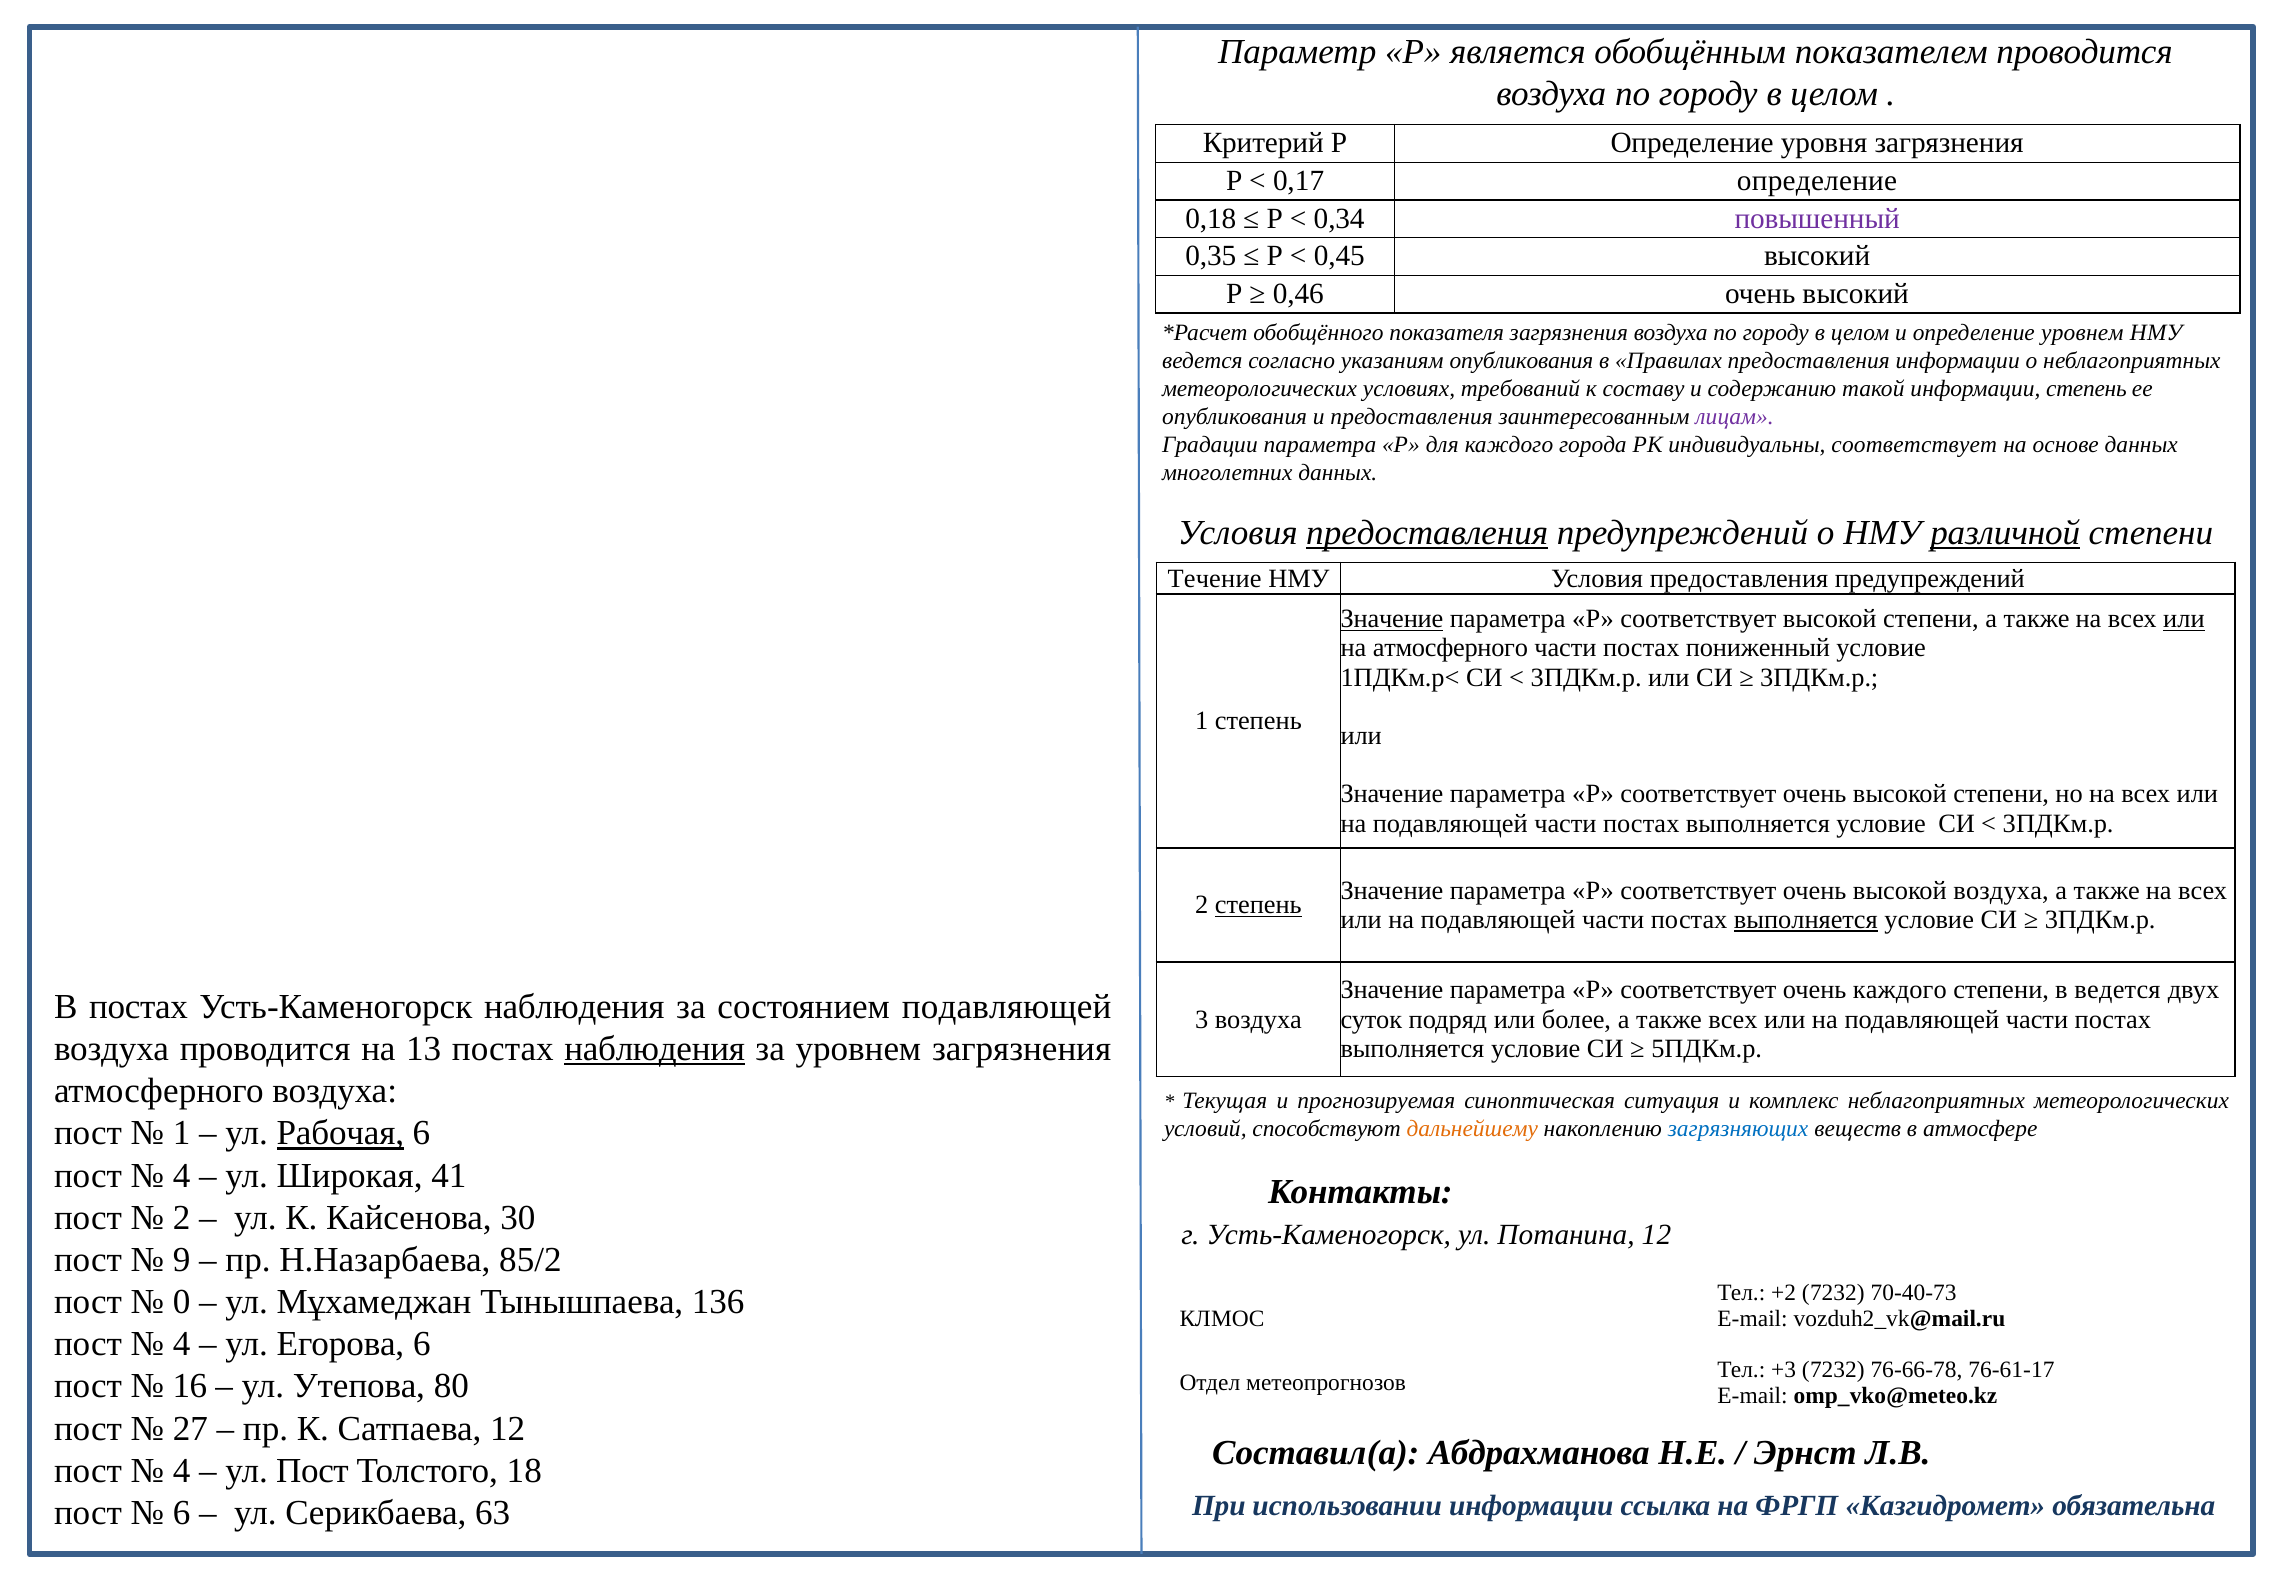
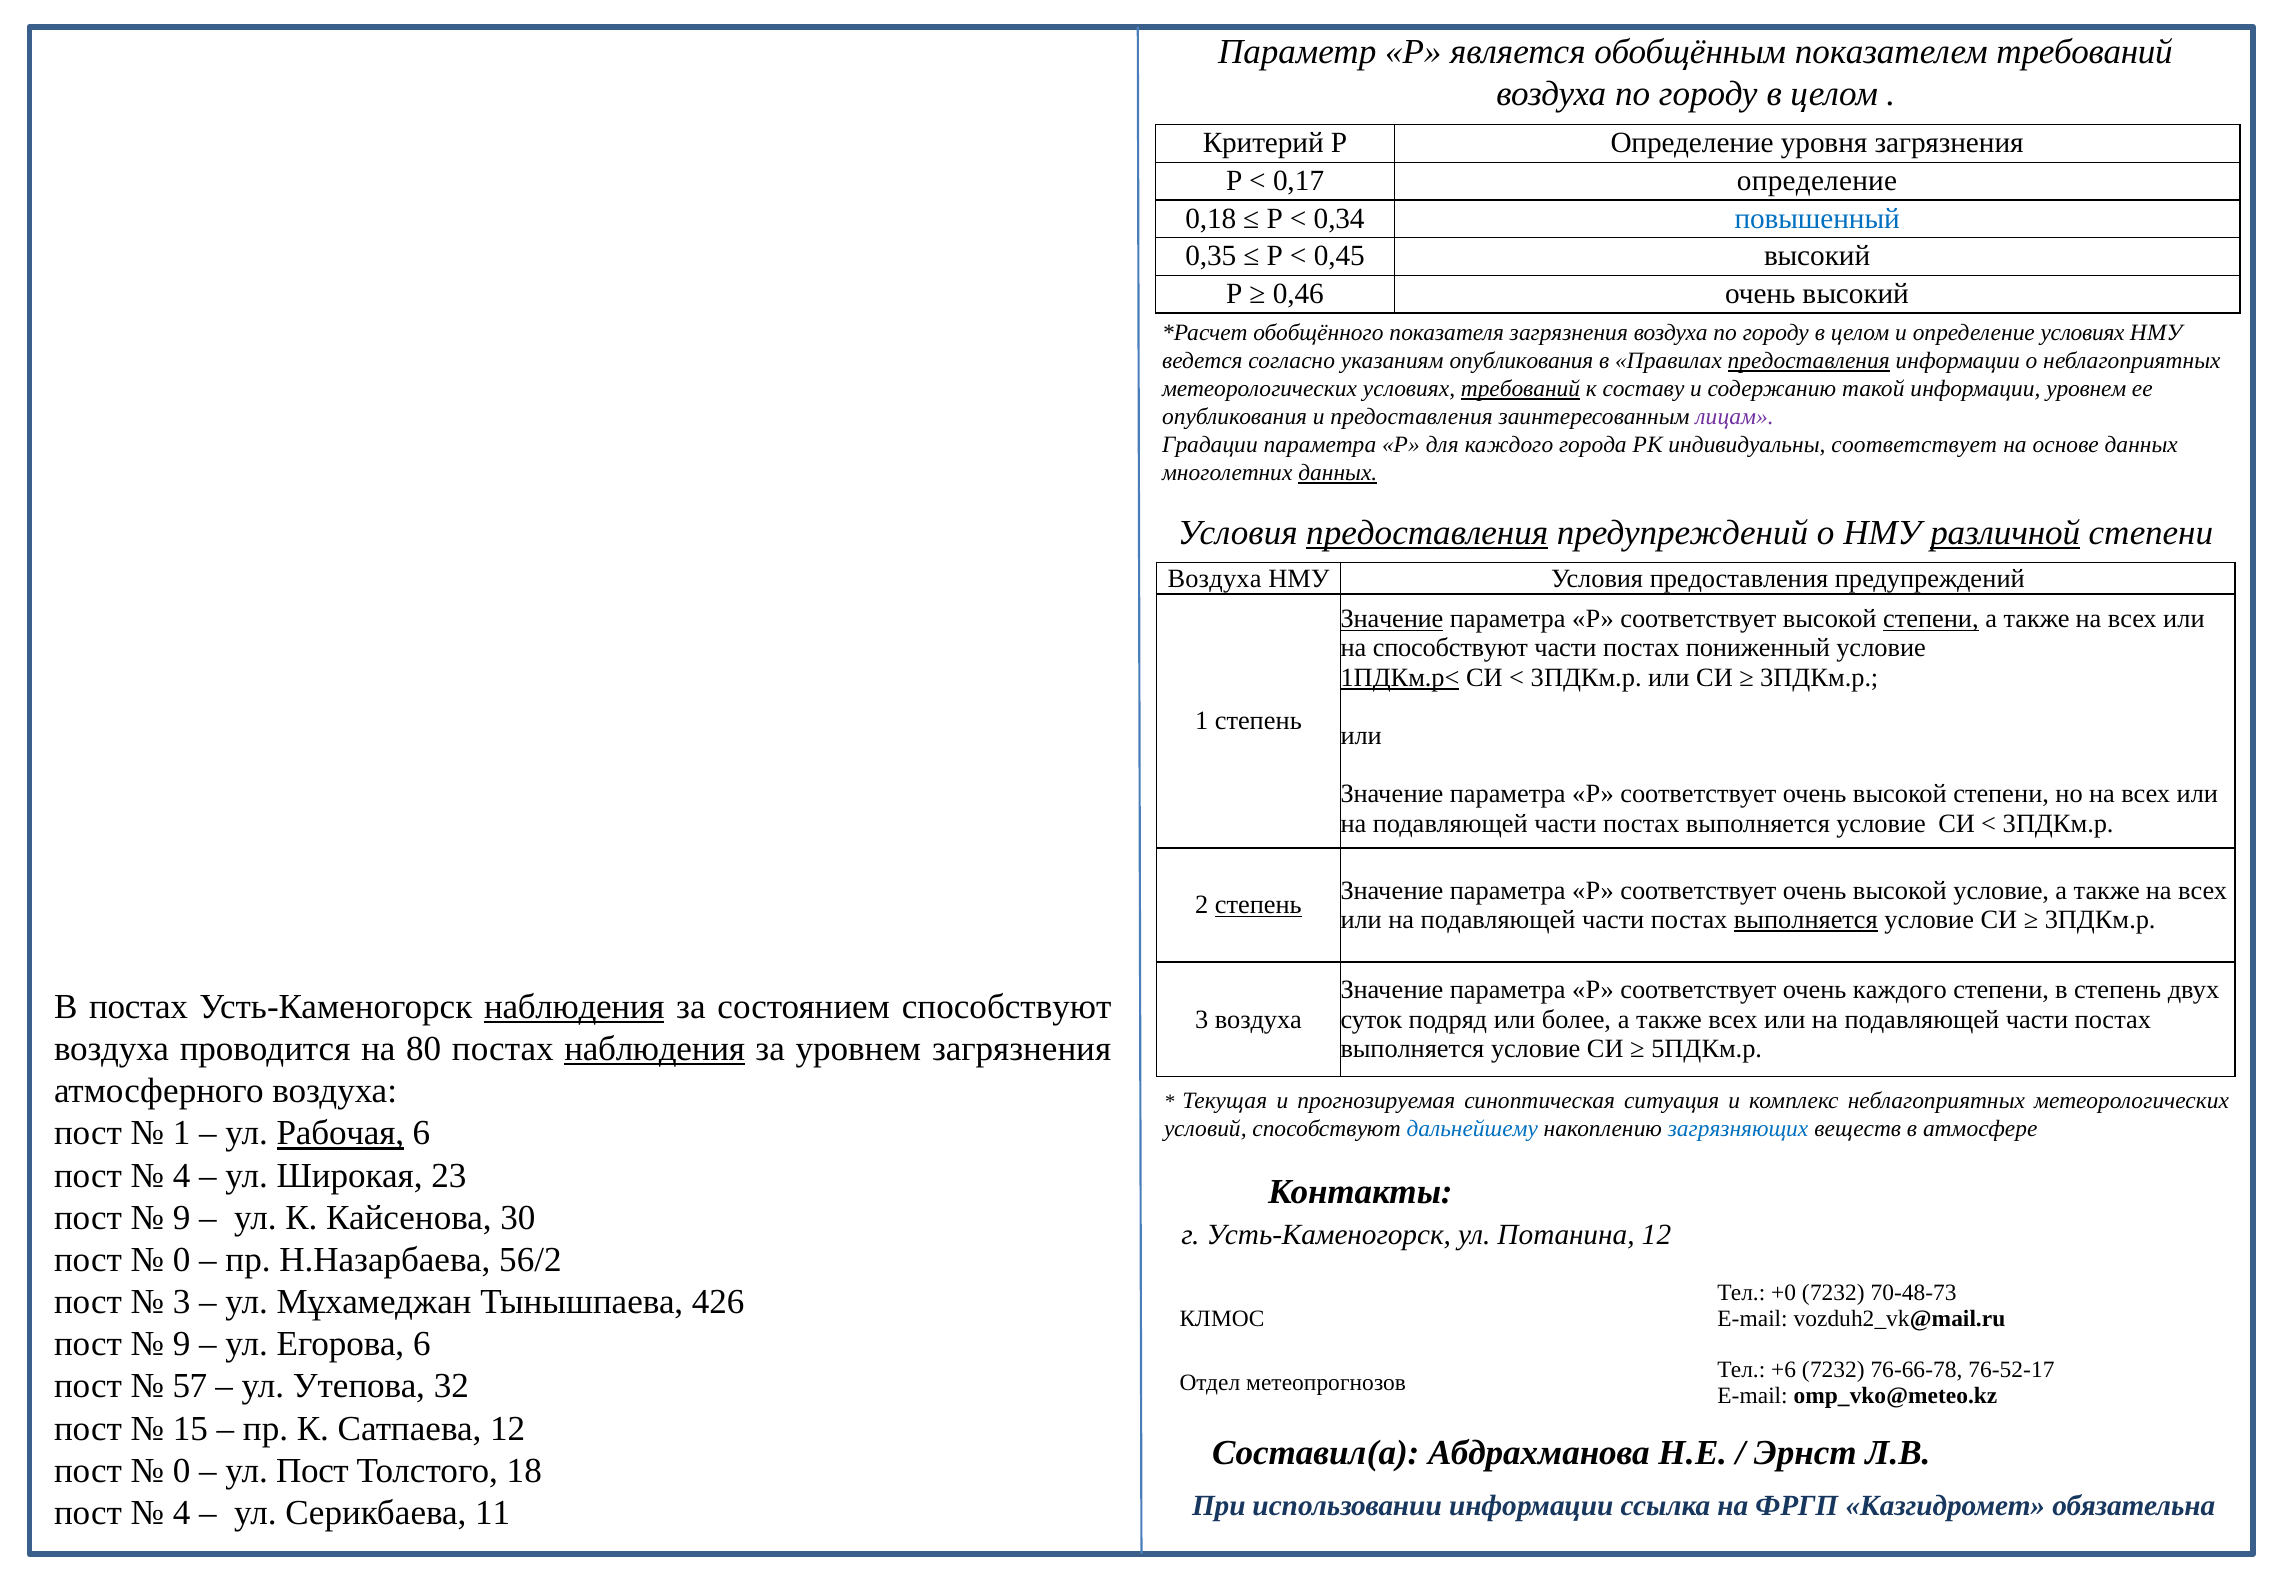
показателем проводится: проводится -> требований (2085, 52)
повышенный colour: purple -> blue (1817, 218)
определение уровнем: уровнем -> условиях (2083, 333)
предоставления underline: none -> present (1809, 361)
требований underline: none -> present (1520, 389)
информации степень: степень -> уровнем (2086, 389)
данных underline: none -> present (1338, 473)
Течение: Течение -> Воздуха (1215, 578)
степени underline: none -> present (1931, 619)
или underline: present -> none (2184, 619)
на атмосферного: атмосферного -> способствуют (1450, 648)
1ПДКм.р< underline: none -> present (1400, 677)
высокой воздуха: воздуха -> условие (2001, 890)
в ведется: ведется -> степень (2118, 990)
наблюдения underline: none -> present (574, 1007)
состоянием подавляющей: подавляющей -> способствуют (1007, 1007)
13: 13 -> 80 (424, 1049)
дальнейшему colour: orange -> blue (1472, 1129)
41: 41 -> 23 (449, 1175)
2: 2 -> 9 (182, 1217)
9: 9 -> 0 (182, 1259)
85/2: 85/2 -> 56/2 (530, 1259)
+2: +2 -> +0 (1784, 1292)
70-40-73: 70-40-73 -> 70-48-73 (1914, 1292)
0: 0 -> 3 (182, 1302)
136: 136 -> 426 (718, 1302)
4: 4 -> 9 (182, 1344)
+3: +3 -> +6 (1784, 1370)
76-61-17: 76-61-17 -> 76-52-17 (2011, 1370)
16: 16 -> 57 (190, 1386)
80: 80 -> 32 (451, 1386)
27: 27 -> 15 (190, 1428)
4: 4 -> 0 (182, 1470)
6: 6 -> 4 (182, 1512)
63: 63 -> 11 (493, 1512)
